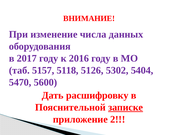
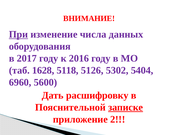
При underline: none -> present (18, 34)
5157: 5157 -> 1628 (43, 70)
5470: 5470 -> 6960 (20, 82)
